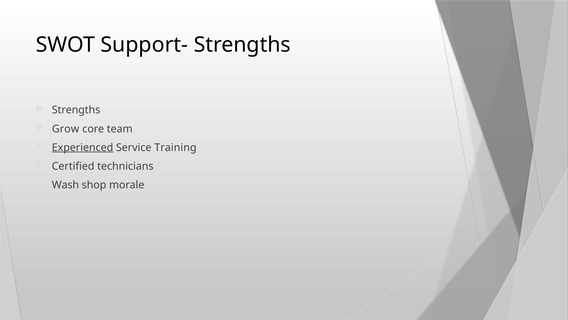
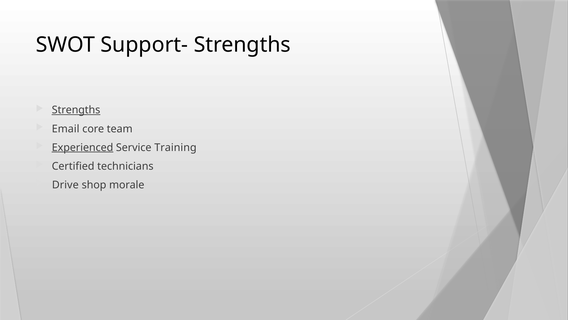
Strengths underline: none -> present (76, 110)
Grow: Grow -> Email (66, 129)
Wash: Wash -> Drive (65, 185)
